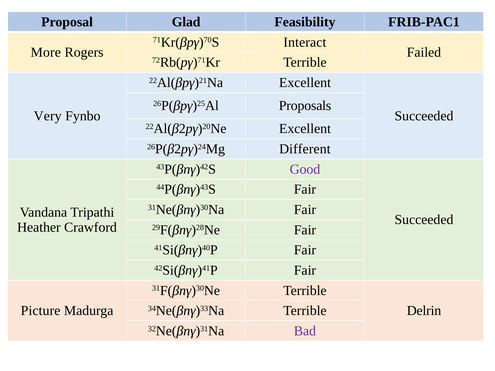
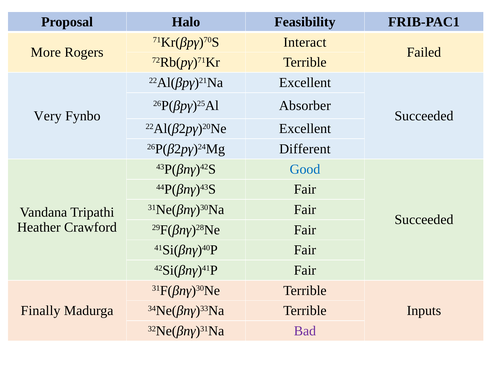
Glad: Glad -> Halo (186, 22)
Proposals: Proposals -> Absorber (305, 106)
Good colour: purple -> blue (305, 169)
Picture: Picture -> Finally (41, 311)
Delrin: Delrin -> Inputs (424, 311)
